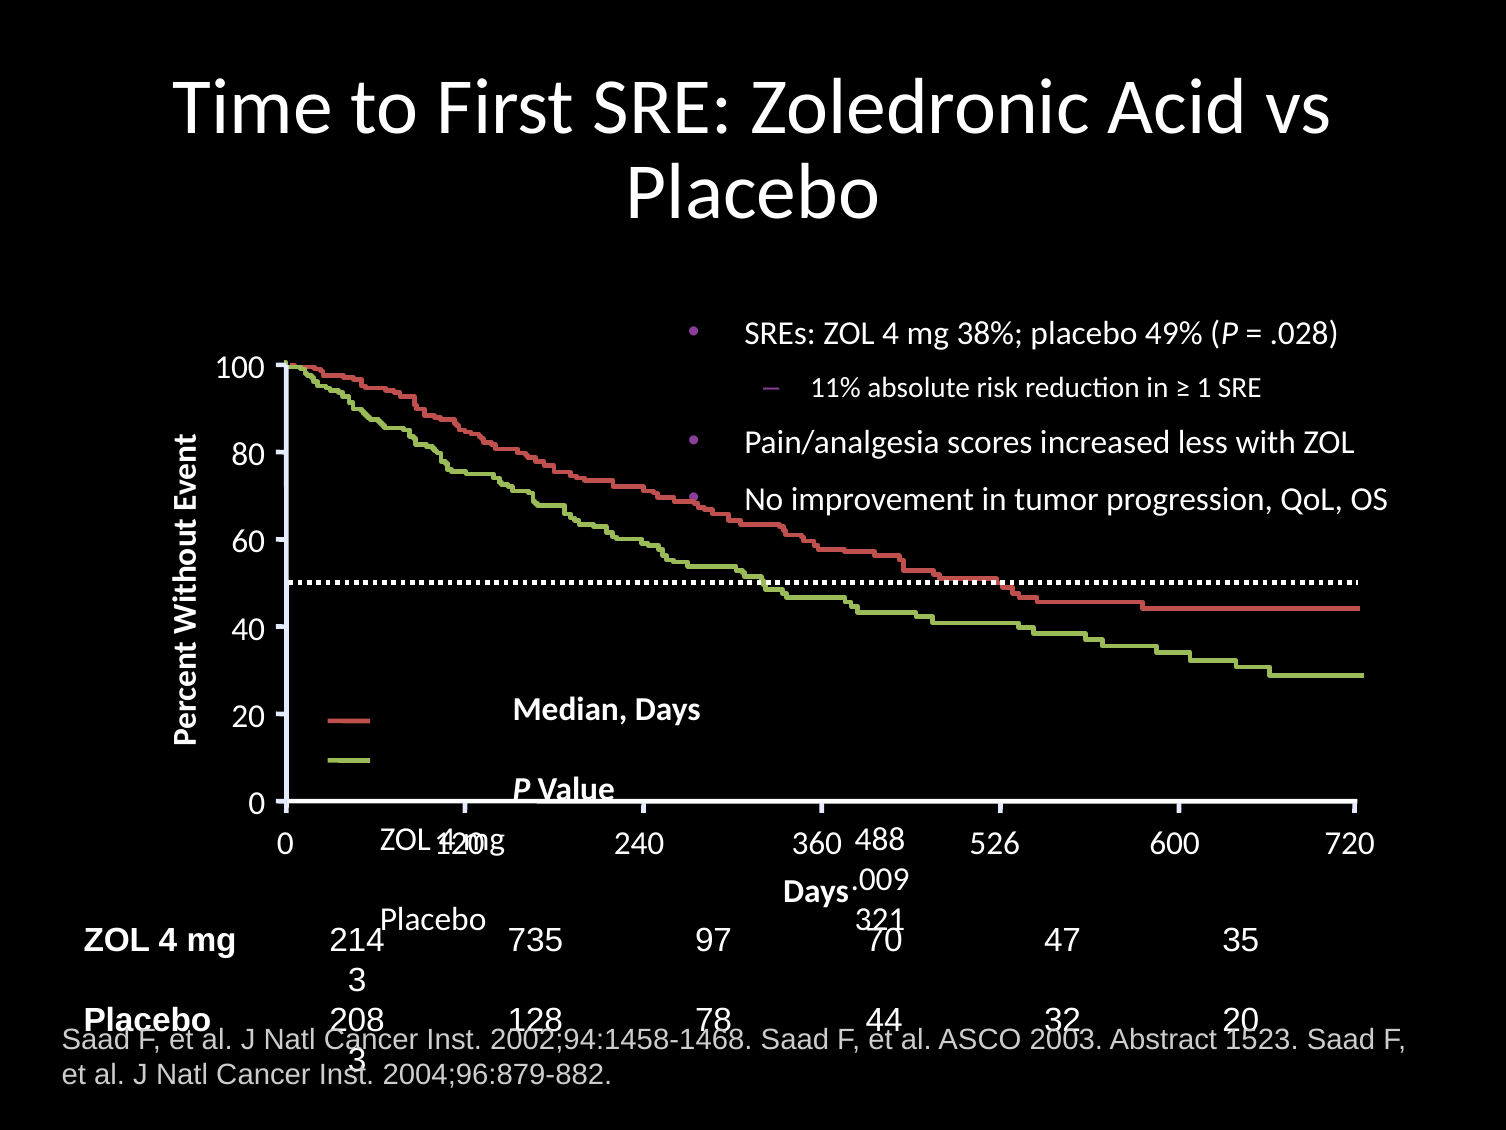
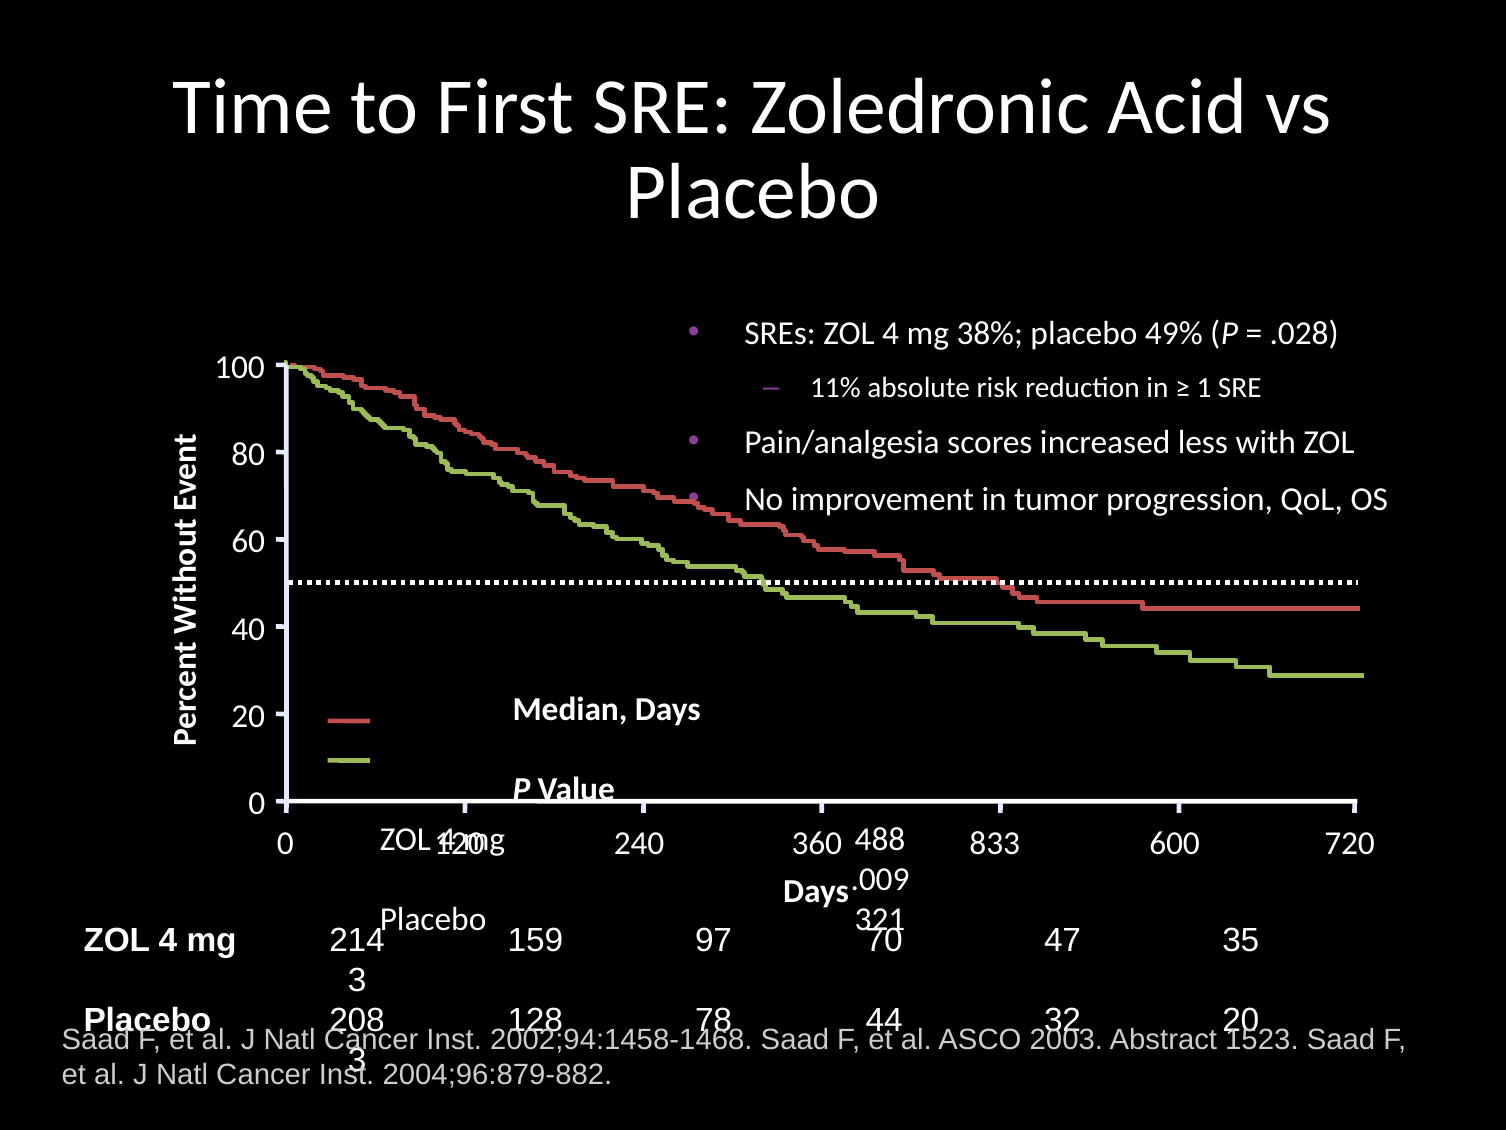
526: 526 -> 833 (995, 843)
735: 735 -> 159 (535, 940)
